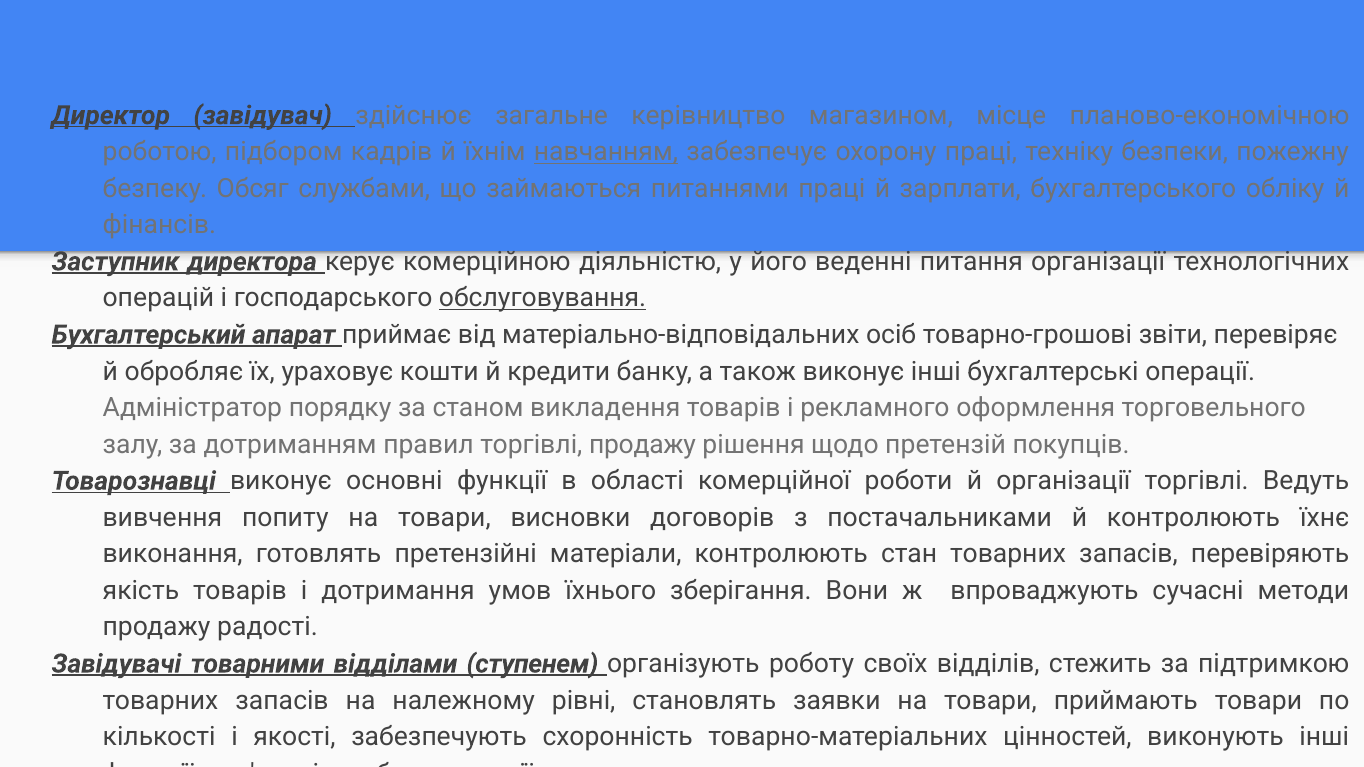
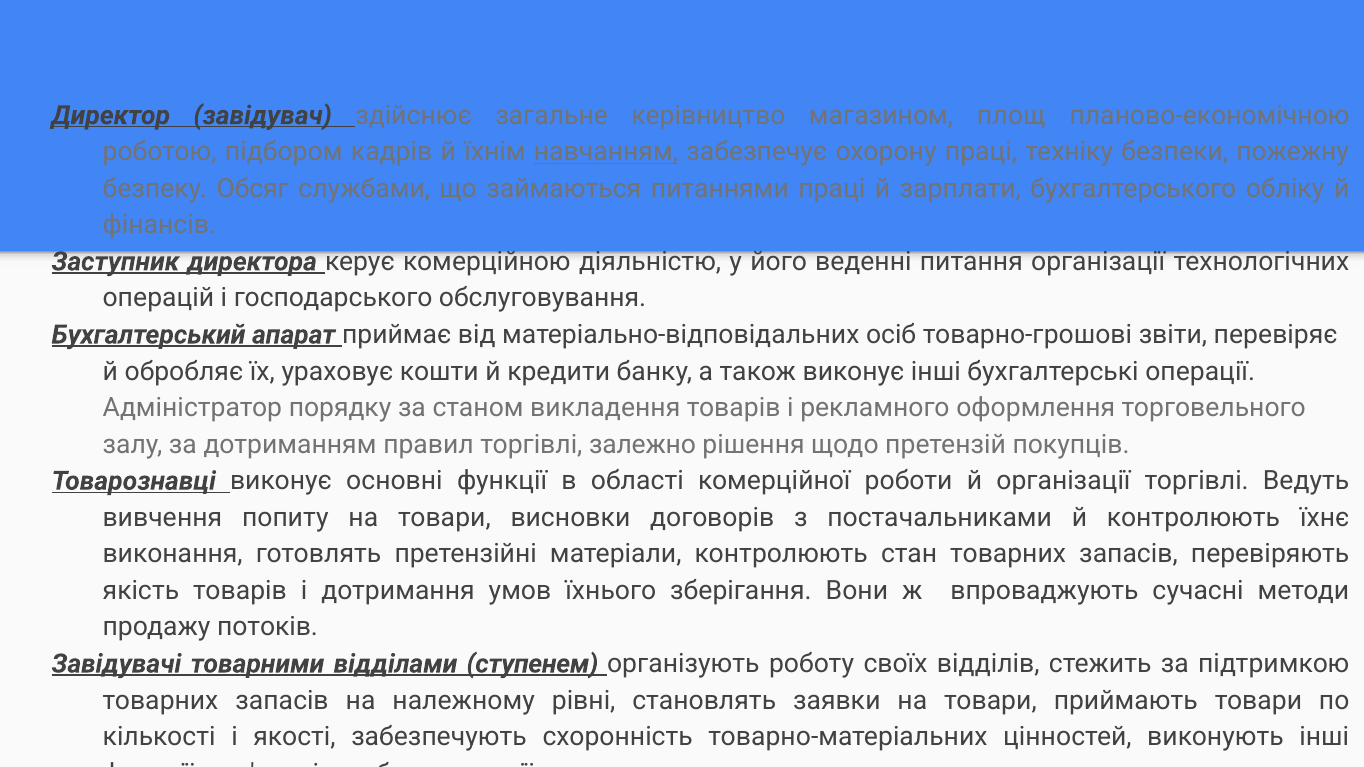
місце: місце -> площ (1011, 115)
обслуговування underline: present -> none (543, 298)
торгівлі продажу: продажу -> залежно (642, 445)
радості: радості -> потоків (268, 627)
